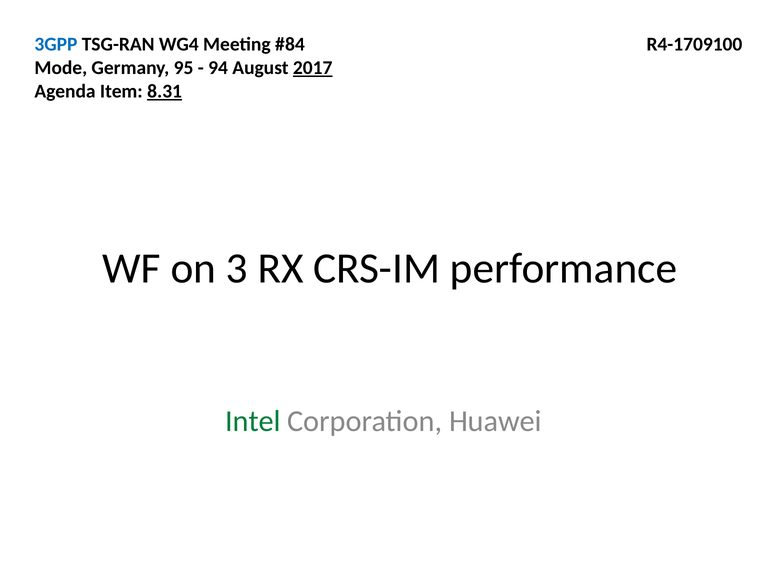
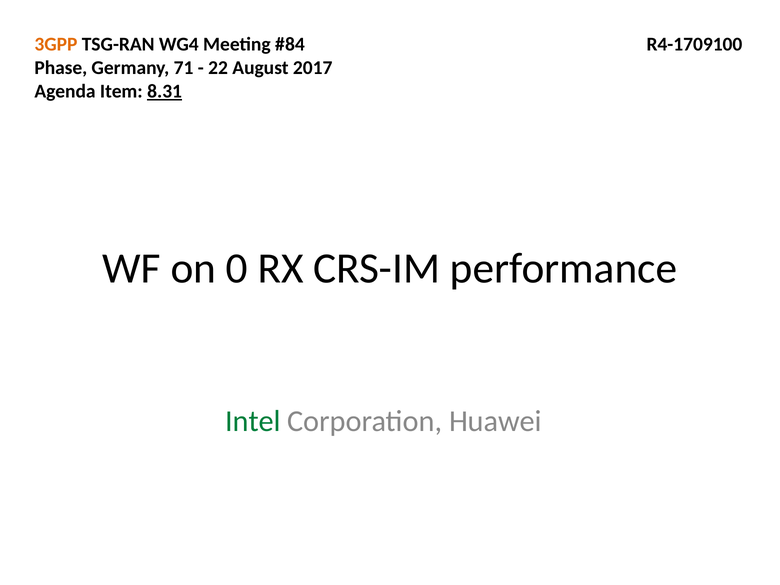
3GPP colour: blue -> orange (56, 45)
Mode: Mode -> Phase (61, 68)
95: 95 -> 71 (184, 68)
94: 94 -> 22 (218, 68)
2017 underline: present -> none (313, 68)
3: 3 -> 0 (237, 268)
